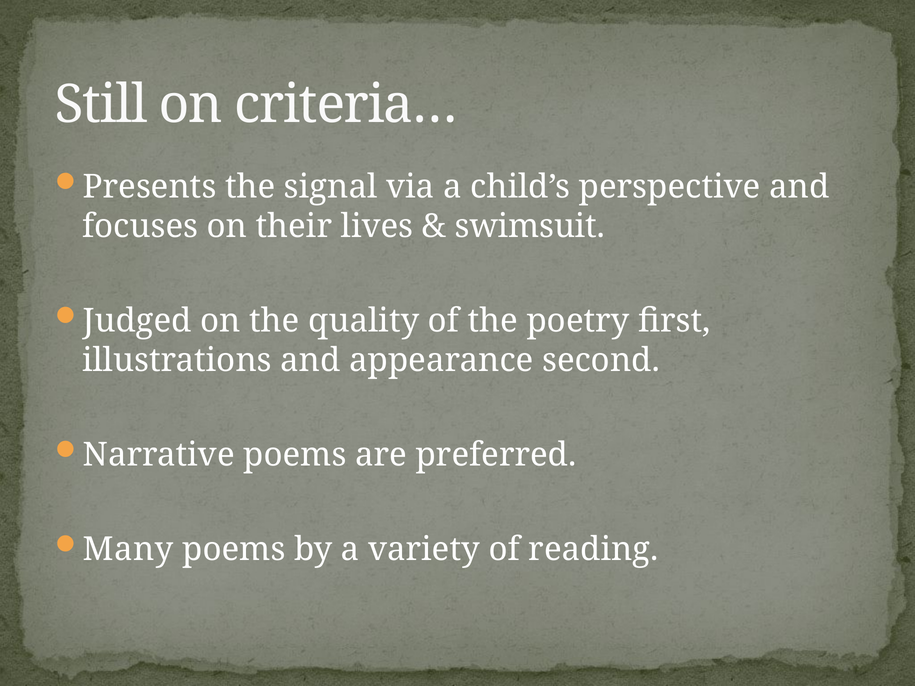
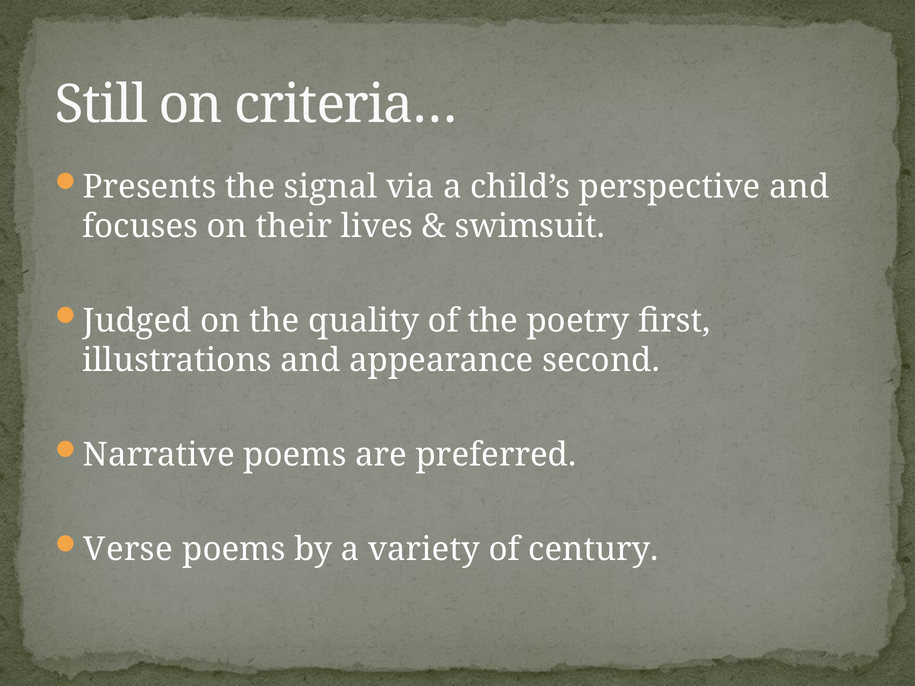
Many: Many -> Verse (128, 550)
reading: reading -> century (594, 550)
